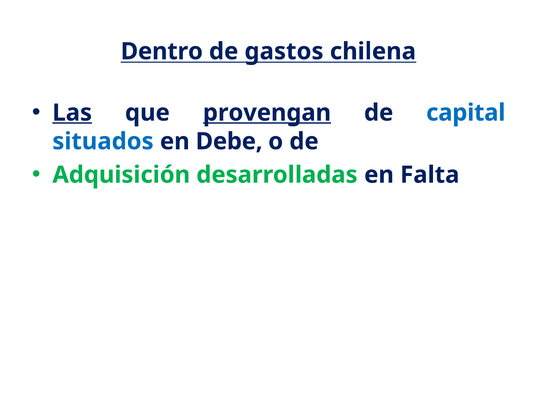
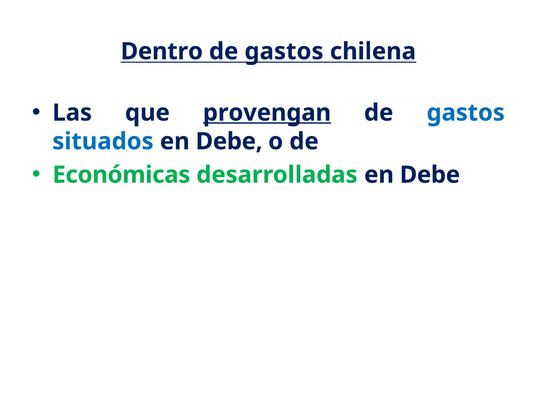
Las underline: present -> none (72, 113)
capital: capital -> gastos (466, 113)
Adquisición: Adquisición -> Económicas (121, 175)
desarrolladas en Falta: Falta -> Debe (430, 175)
